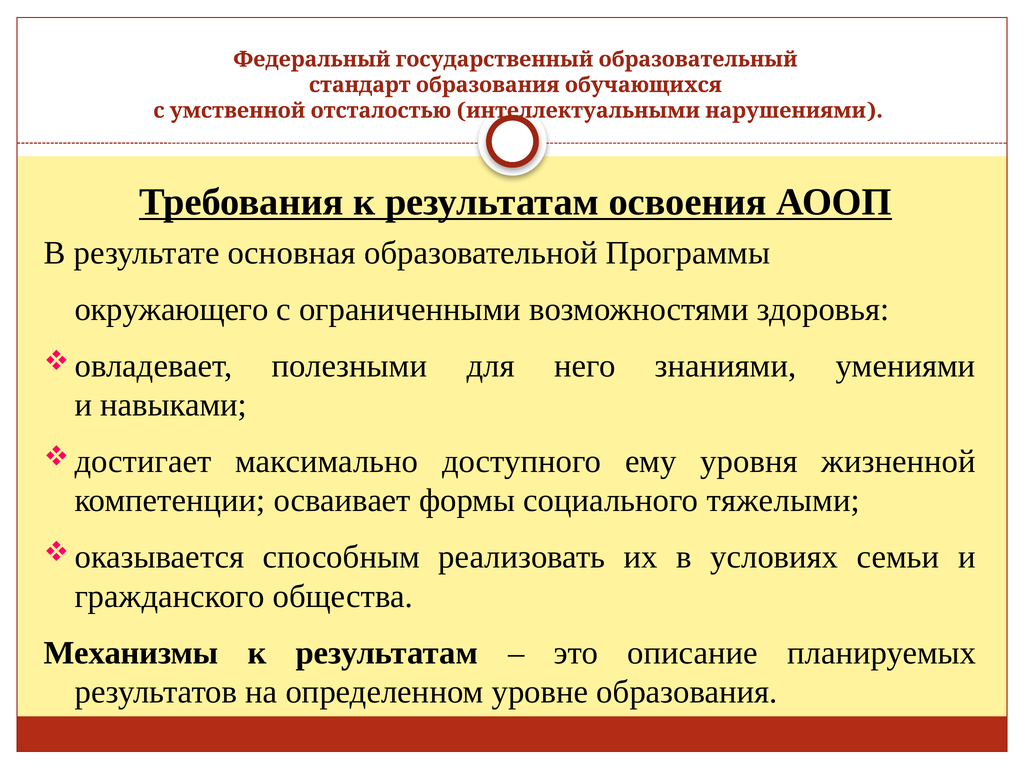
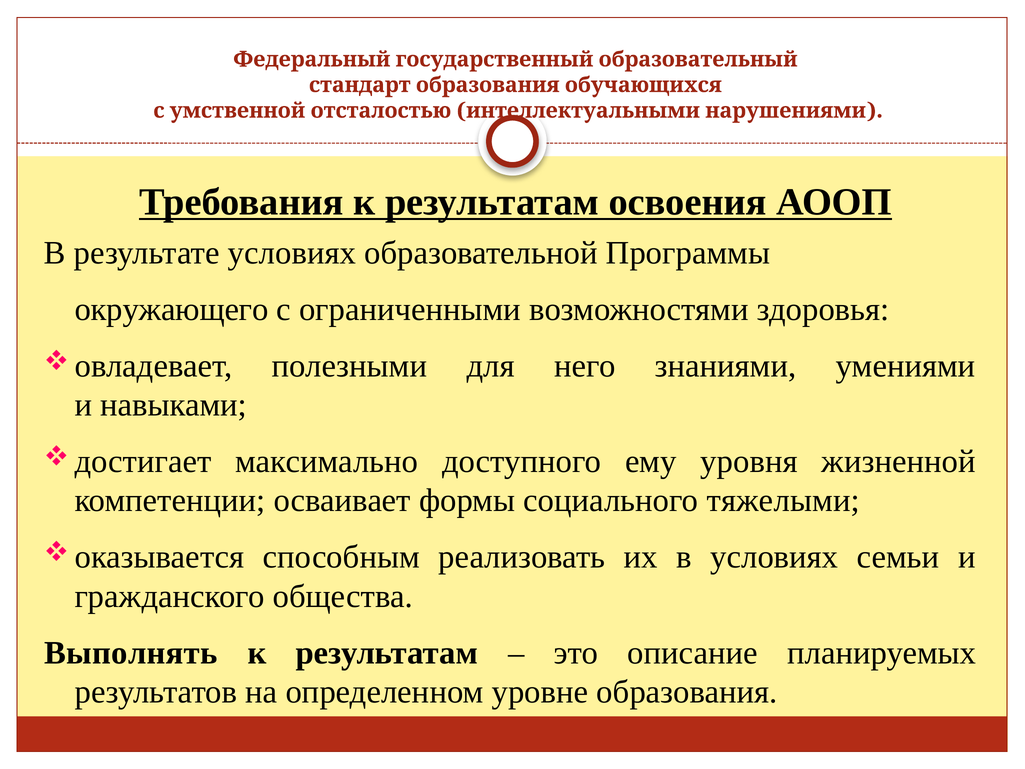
результате основная: основная -> условиях (292, 253)
Механизмы: Механизмы -> Выполнять (131, 653)
